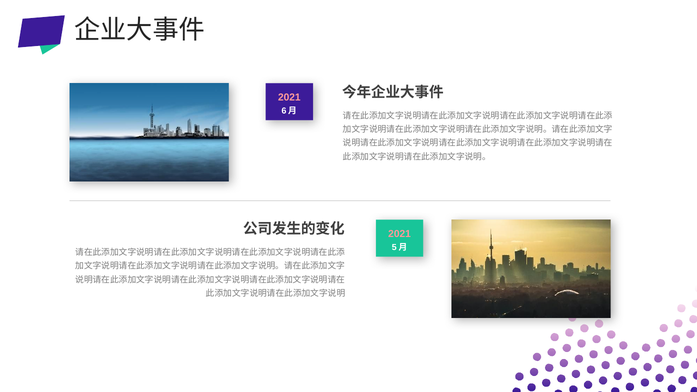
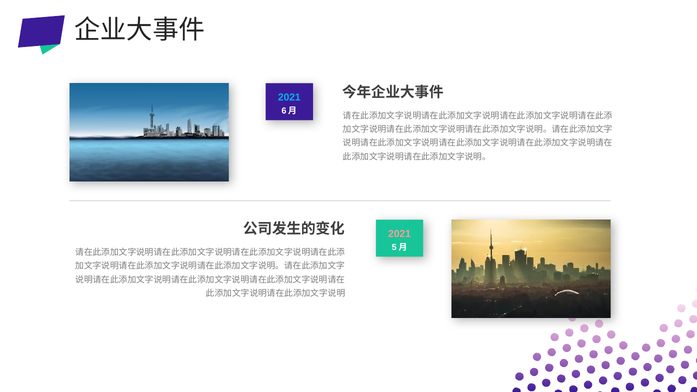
2021 colour: pink -> light blue (289, 97)
